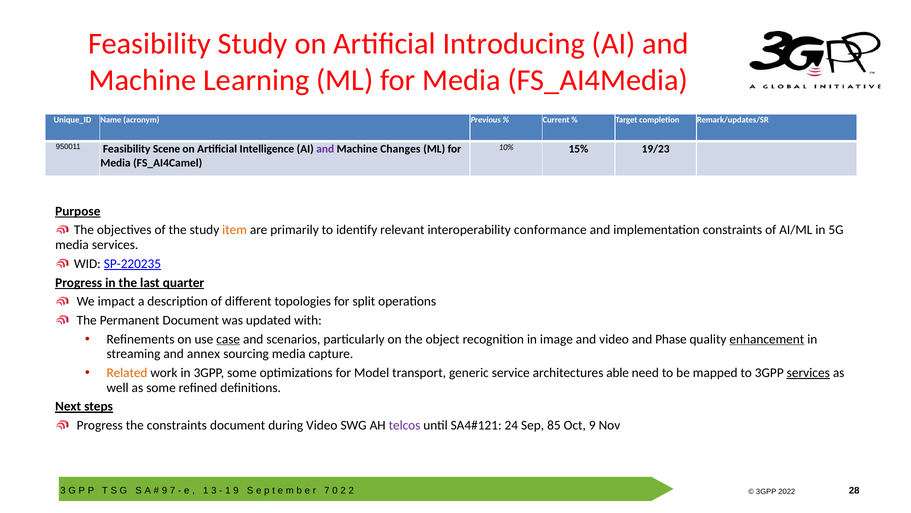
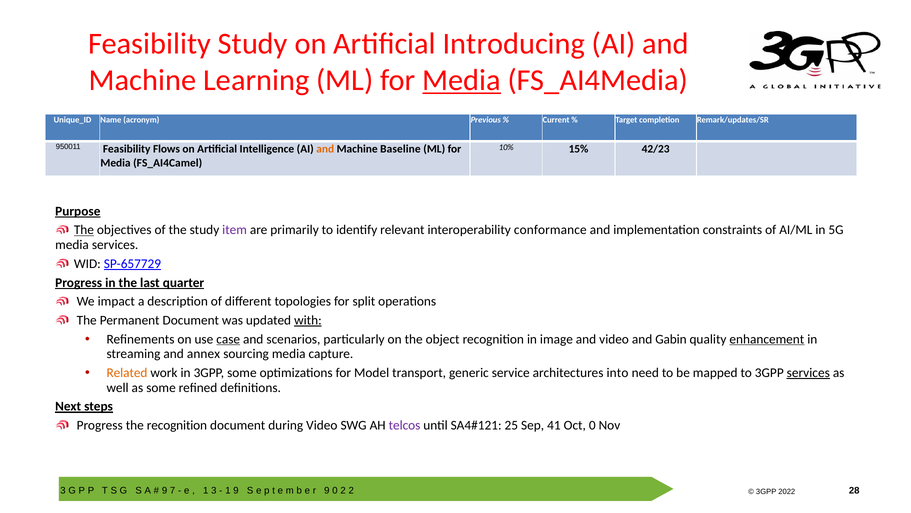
Media underline: none -> present (462, 80)
Scene: Scene -> Flows (166, 149)
and colour: purple -> orange (325, 149)
Changes: Changes -> Baseline (400, 149)
19/23: 19/23 -> 42/23 (656, 149)
The underline: none -> present (84, 230)
item colour: orange -> purple (235, 230)
SP-220235: SP-220235 -> SP-657729 (132, 263)
with underline: none -> present (308, 320)
Phase: Phase -> Gabin (671, 339)
able: able -> into (617, 372)
the constraints: constraints -> recognition (177, 425)
24: 24 -> 25 (511, 425)
85: 85 -> 41 (554, 425)
Oct 9: 9 -> 0 (592, 425)
7: 7 -> 9 (327, 490)
